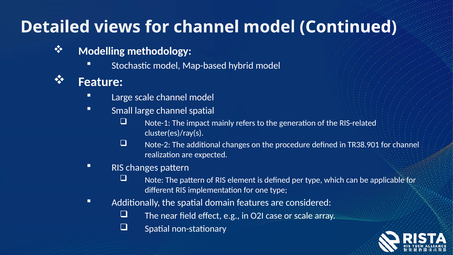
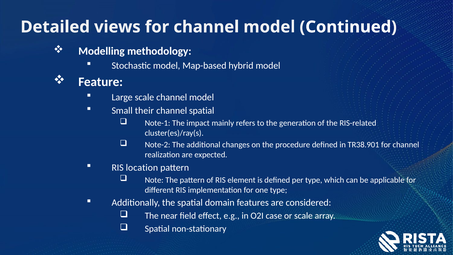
Small large: large -> their (144, 111)
RIS changes: changes -> location (142, 167)
